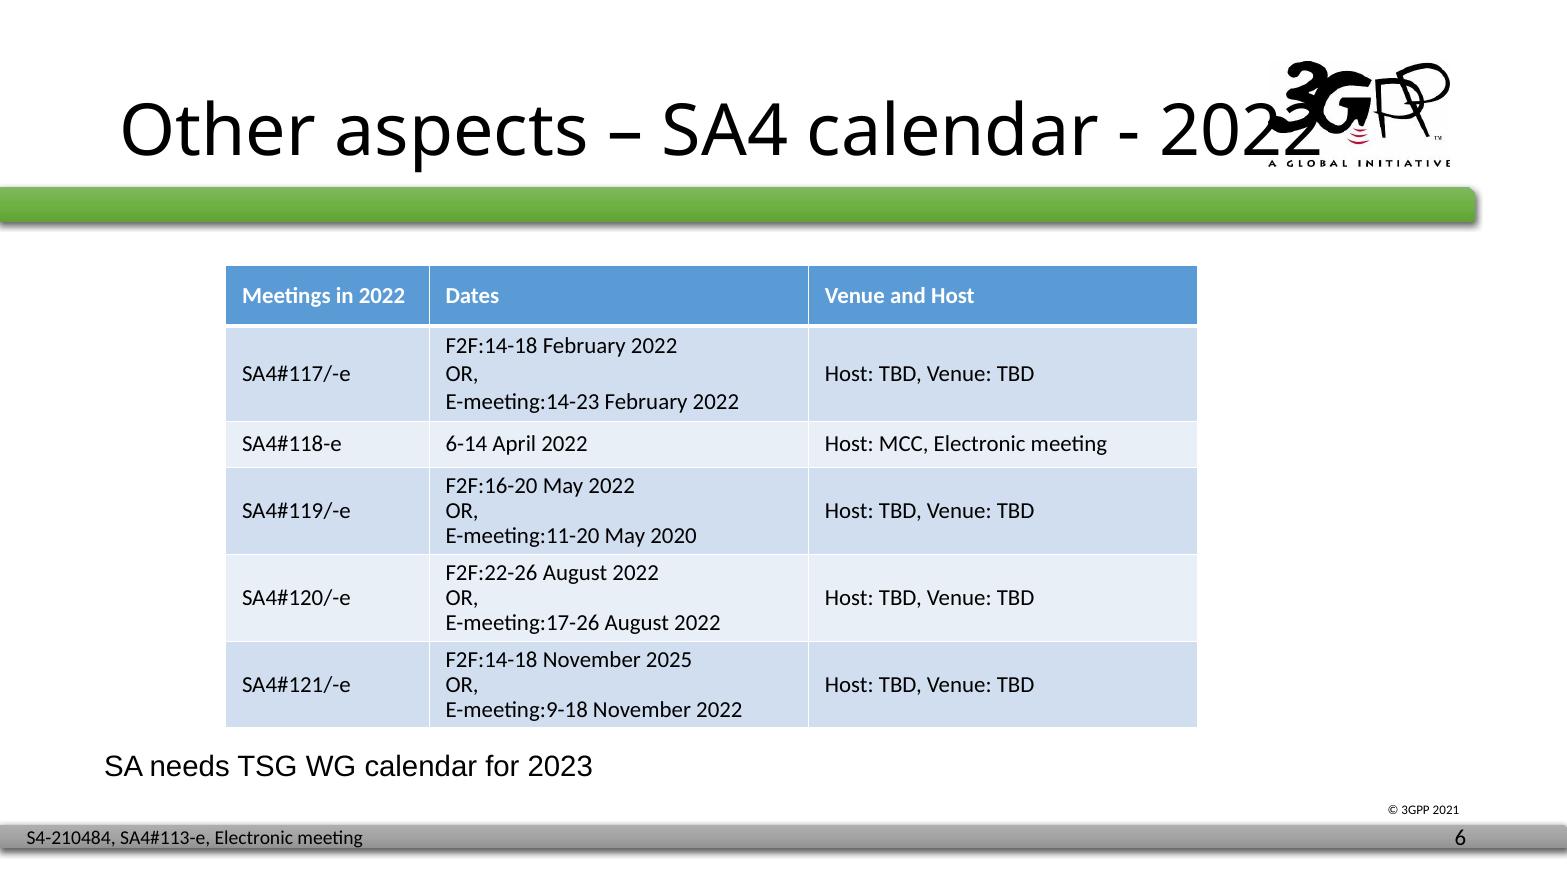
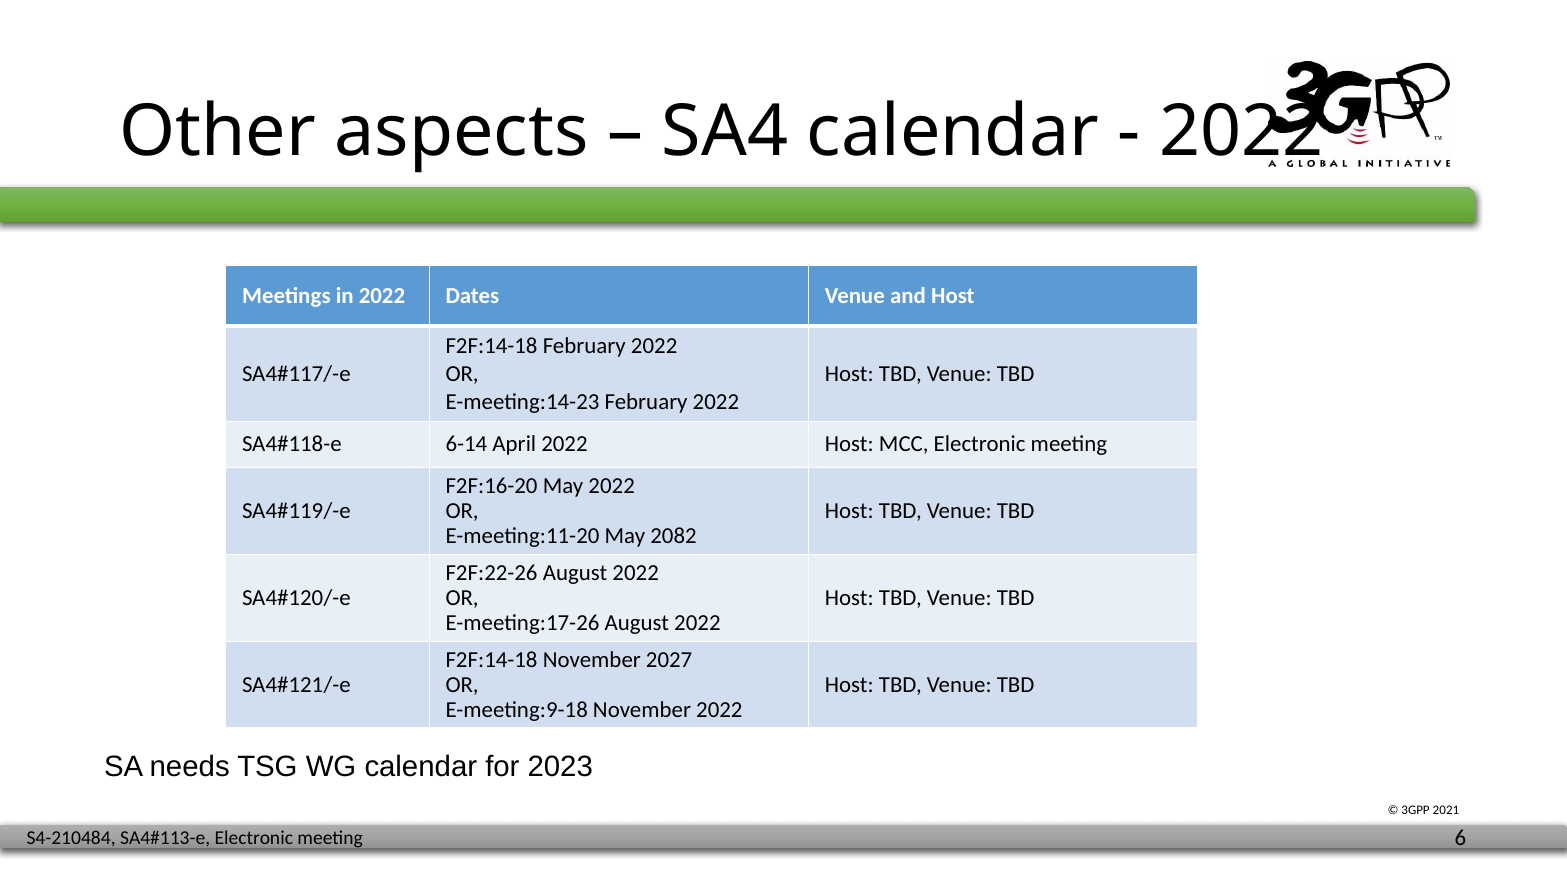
2020: 2020 -> 2082 (673, 536)
2025: 2025 -> 2027 (669, 659)
